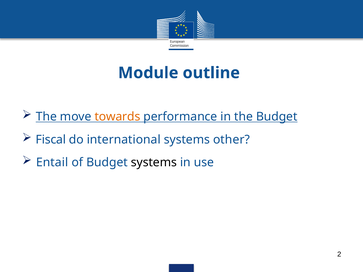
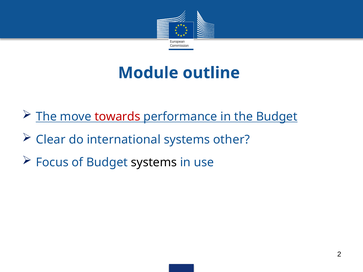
towards colour: orange -> red (117, 117)
Fiscal: Fiscal -> Clear (51, 140)
Entail: Entail -> Focus (52, 163)
